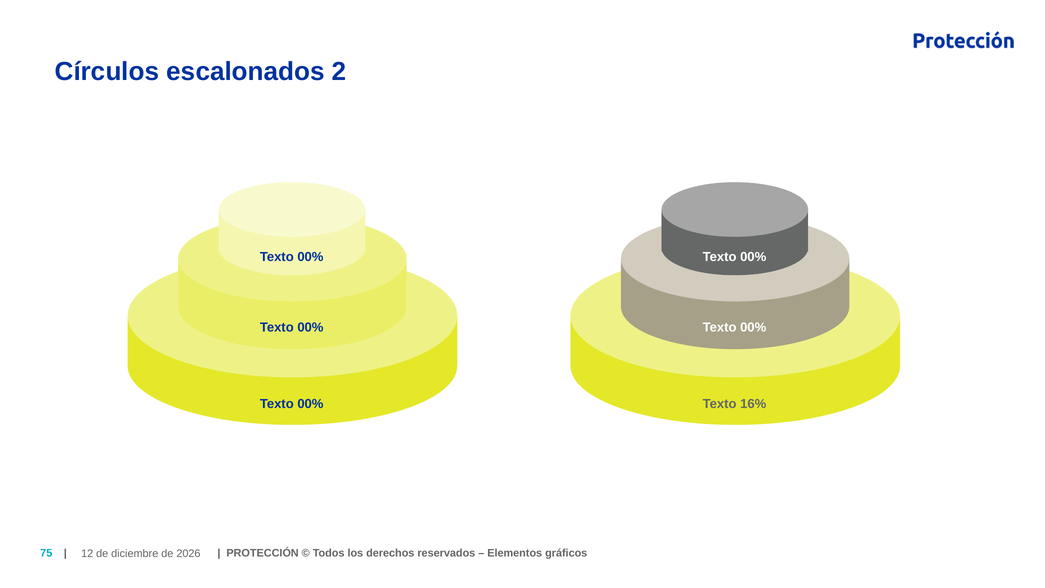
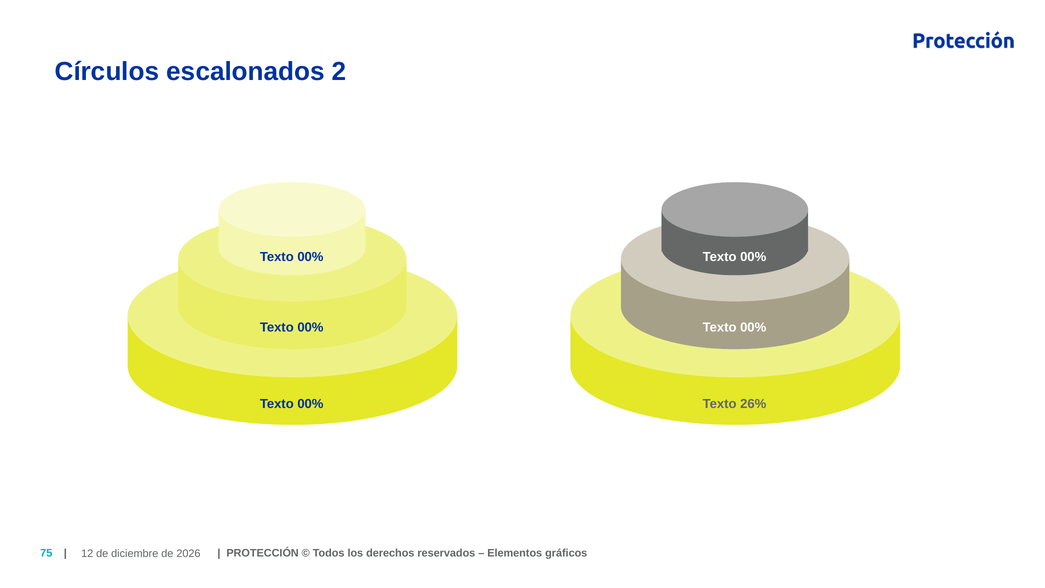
16%: 16% -> 26% (753, 404)
